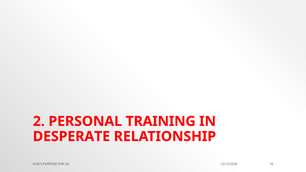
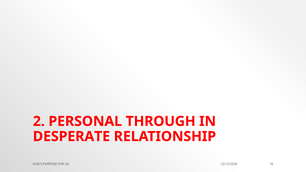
TRAINING: TRAINING -> THROUGH (161, 121)
